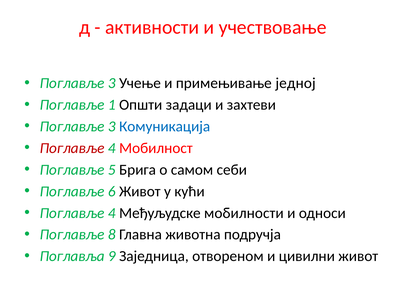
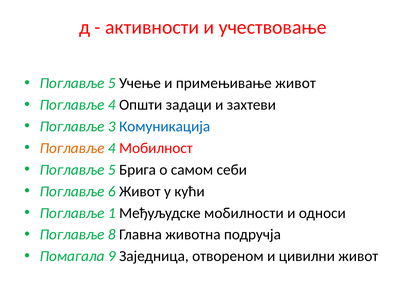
3: 3 -> 5 (112, 83)
примењивање једној: једној -> живот (296, 83)
1: 1 -> 4 (112, 105)
Поглавље colour: red -> orange (72, 148)
4: 4 -> 1 (112, 213)
Поглавља: Поглавља -> Помагала (72, 257)
